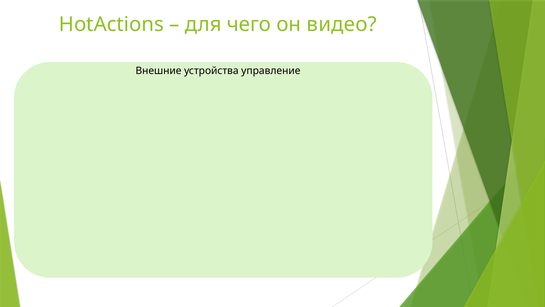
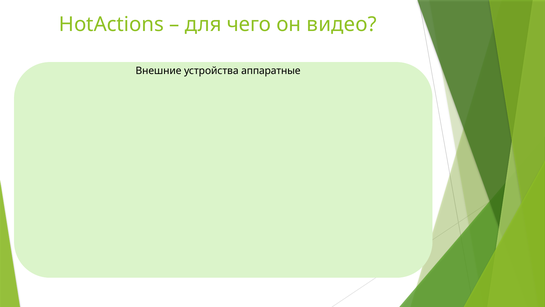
управление: управление -> аппаратные (271, 71)
